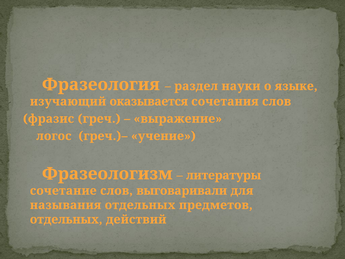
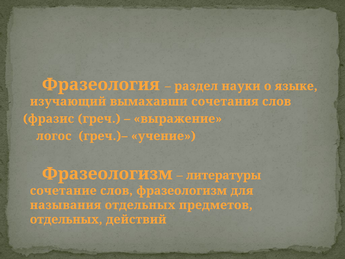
оказывается: оказывается -> вымахавши (149, 101)
слов выговаривали: выговаривали -> фразеологизм (182, 191)
